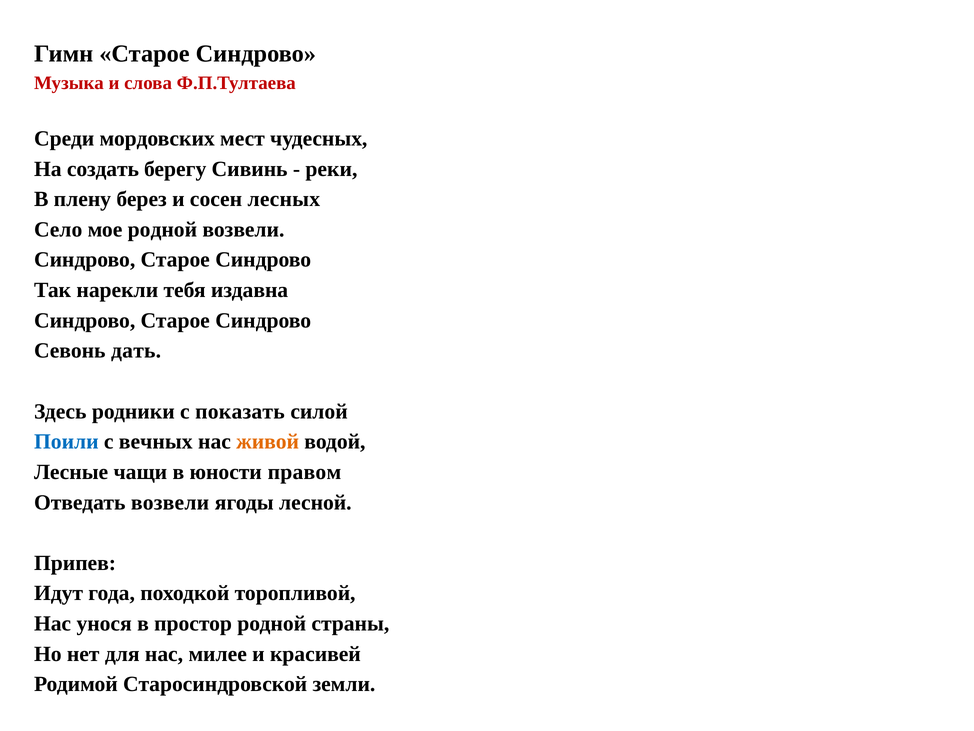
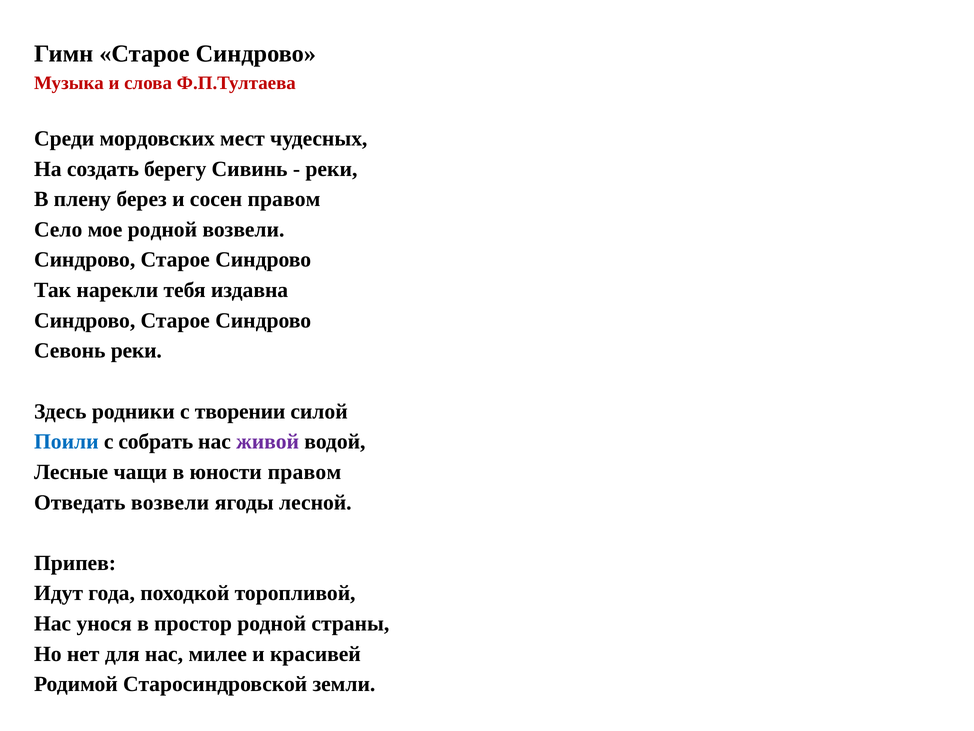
сосен лесных: лесных -> правом (284, 199)
Севонь дать: дать -> реки (136, 351)
показать: показать -> творении (240, 411)
вечных: вечных -> собрать (156, 441)
живой colour: orange -> purple (268, 441)
